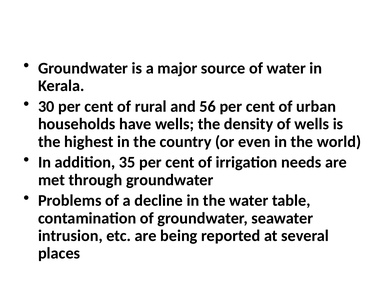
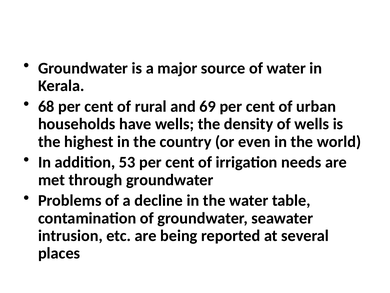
30: 30 -> 68 (46, 106)
56: 56 -> 69 (208, 106)
35: 35 -> 53 (127, 162)
